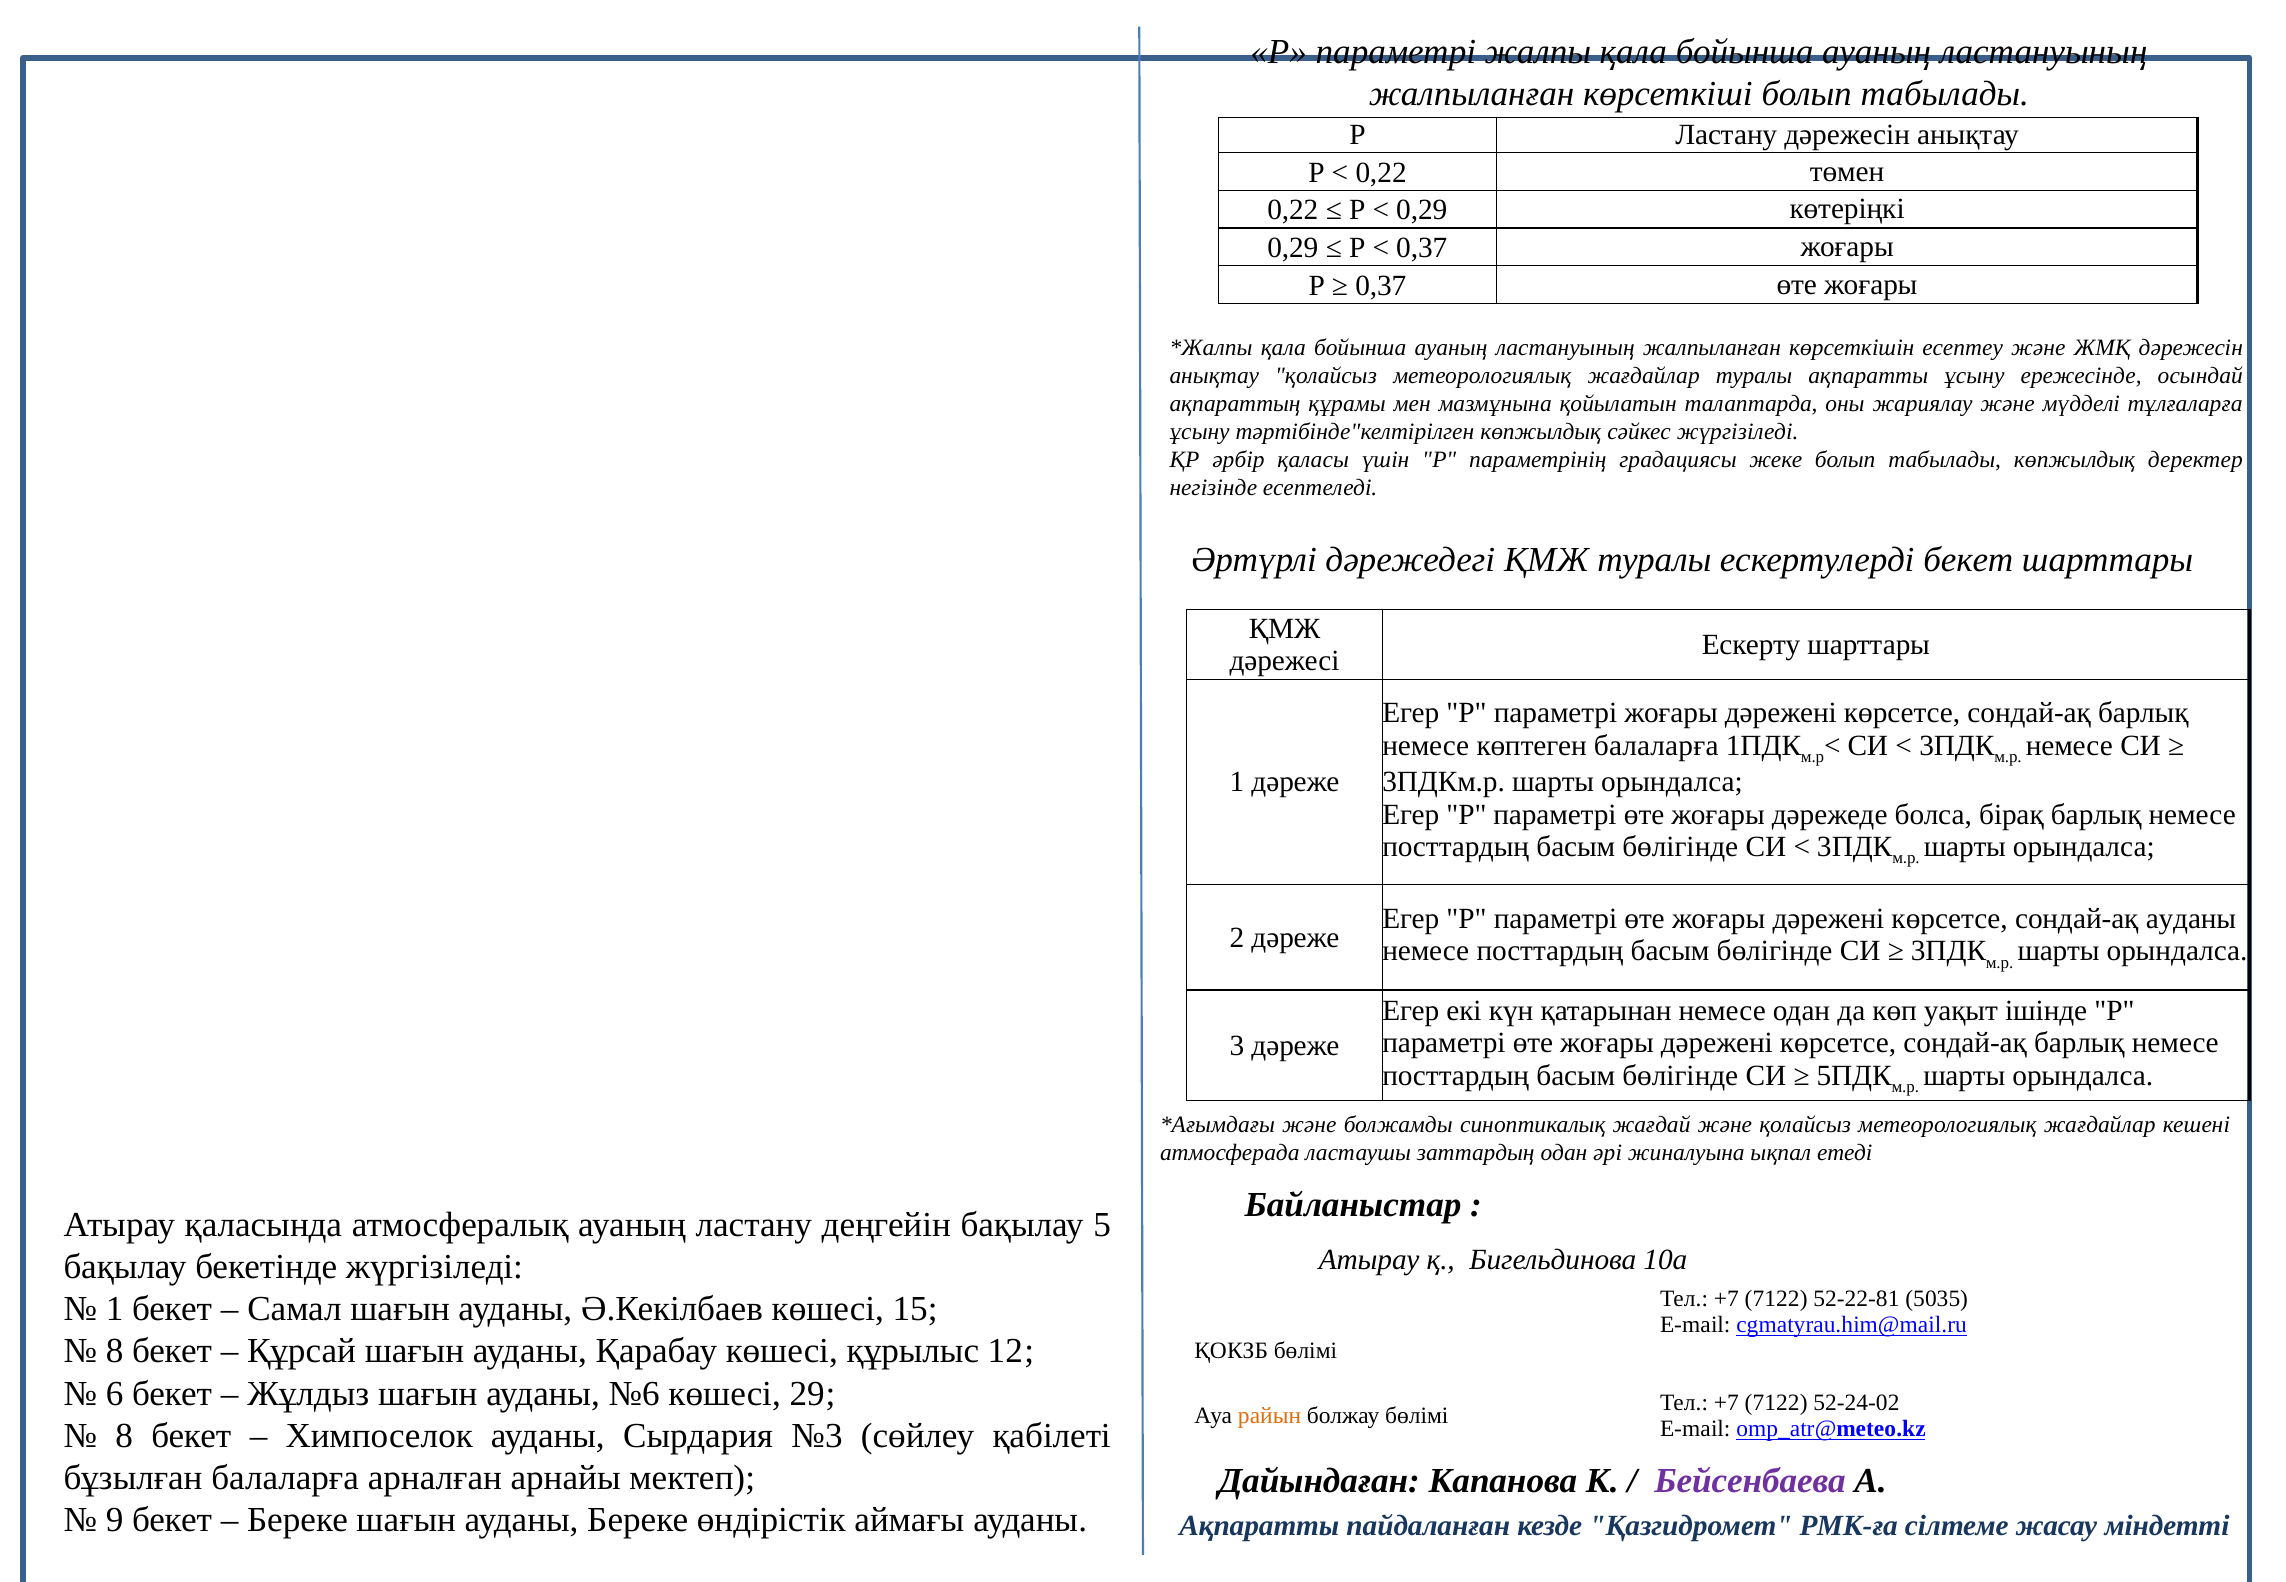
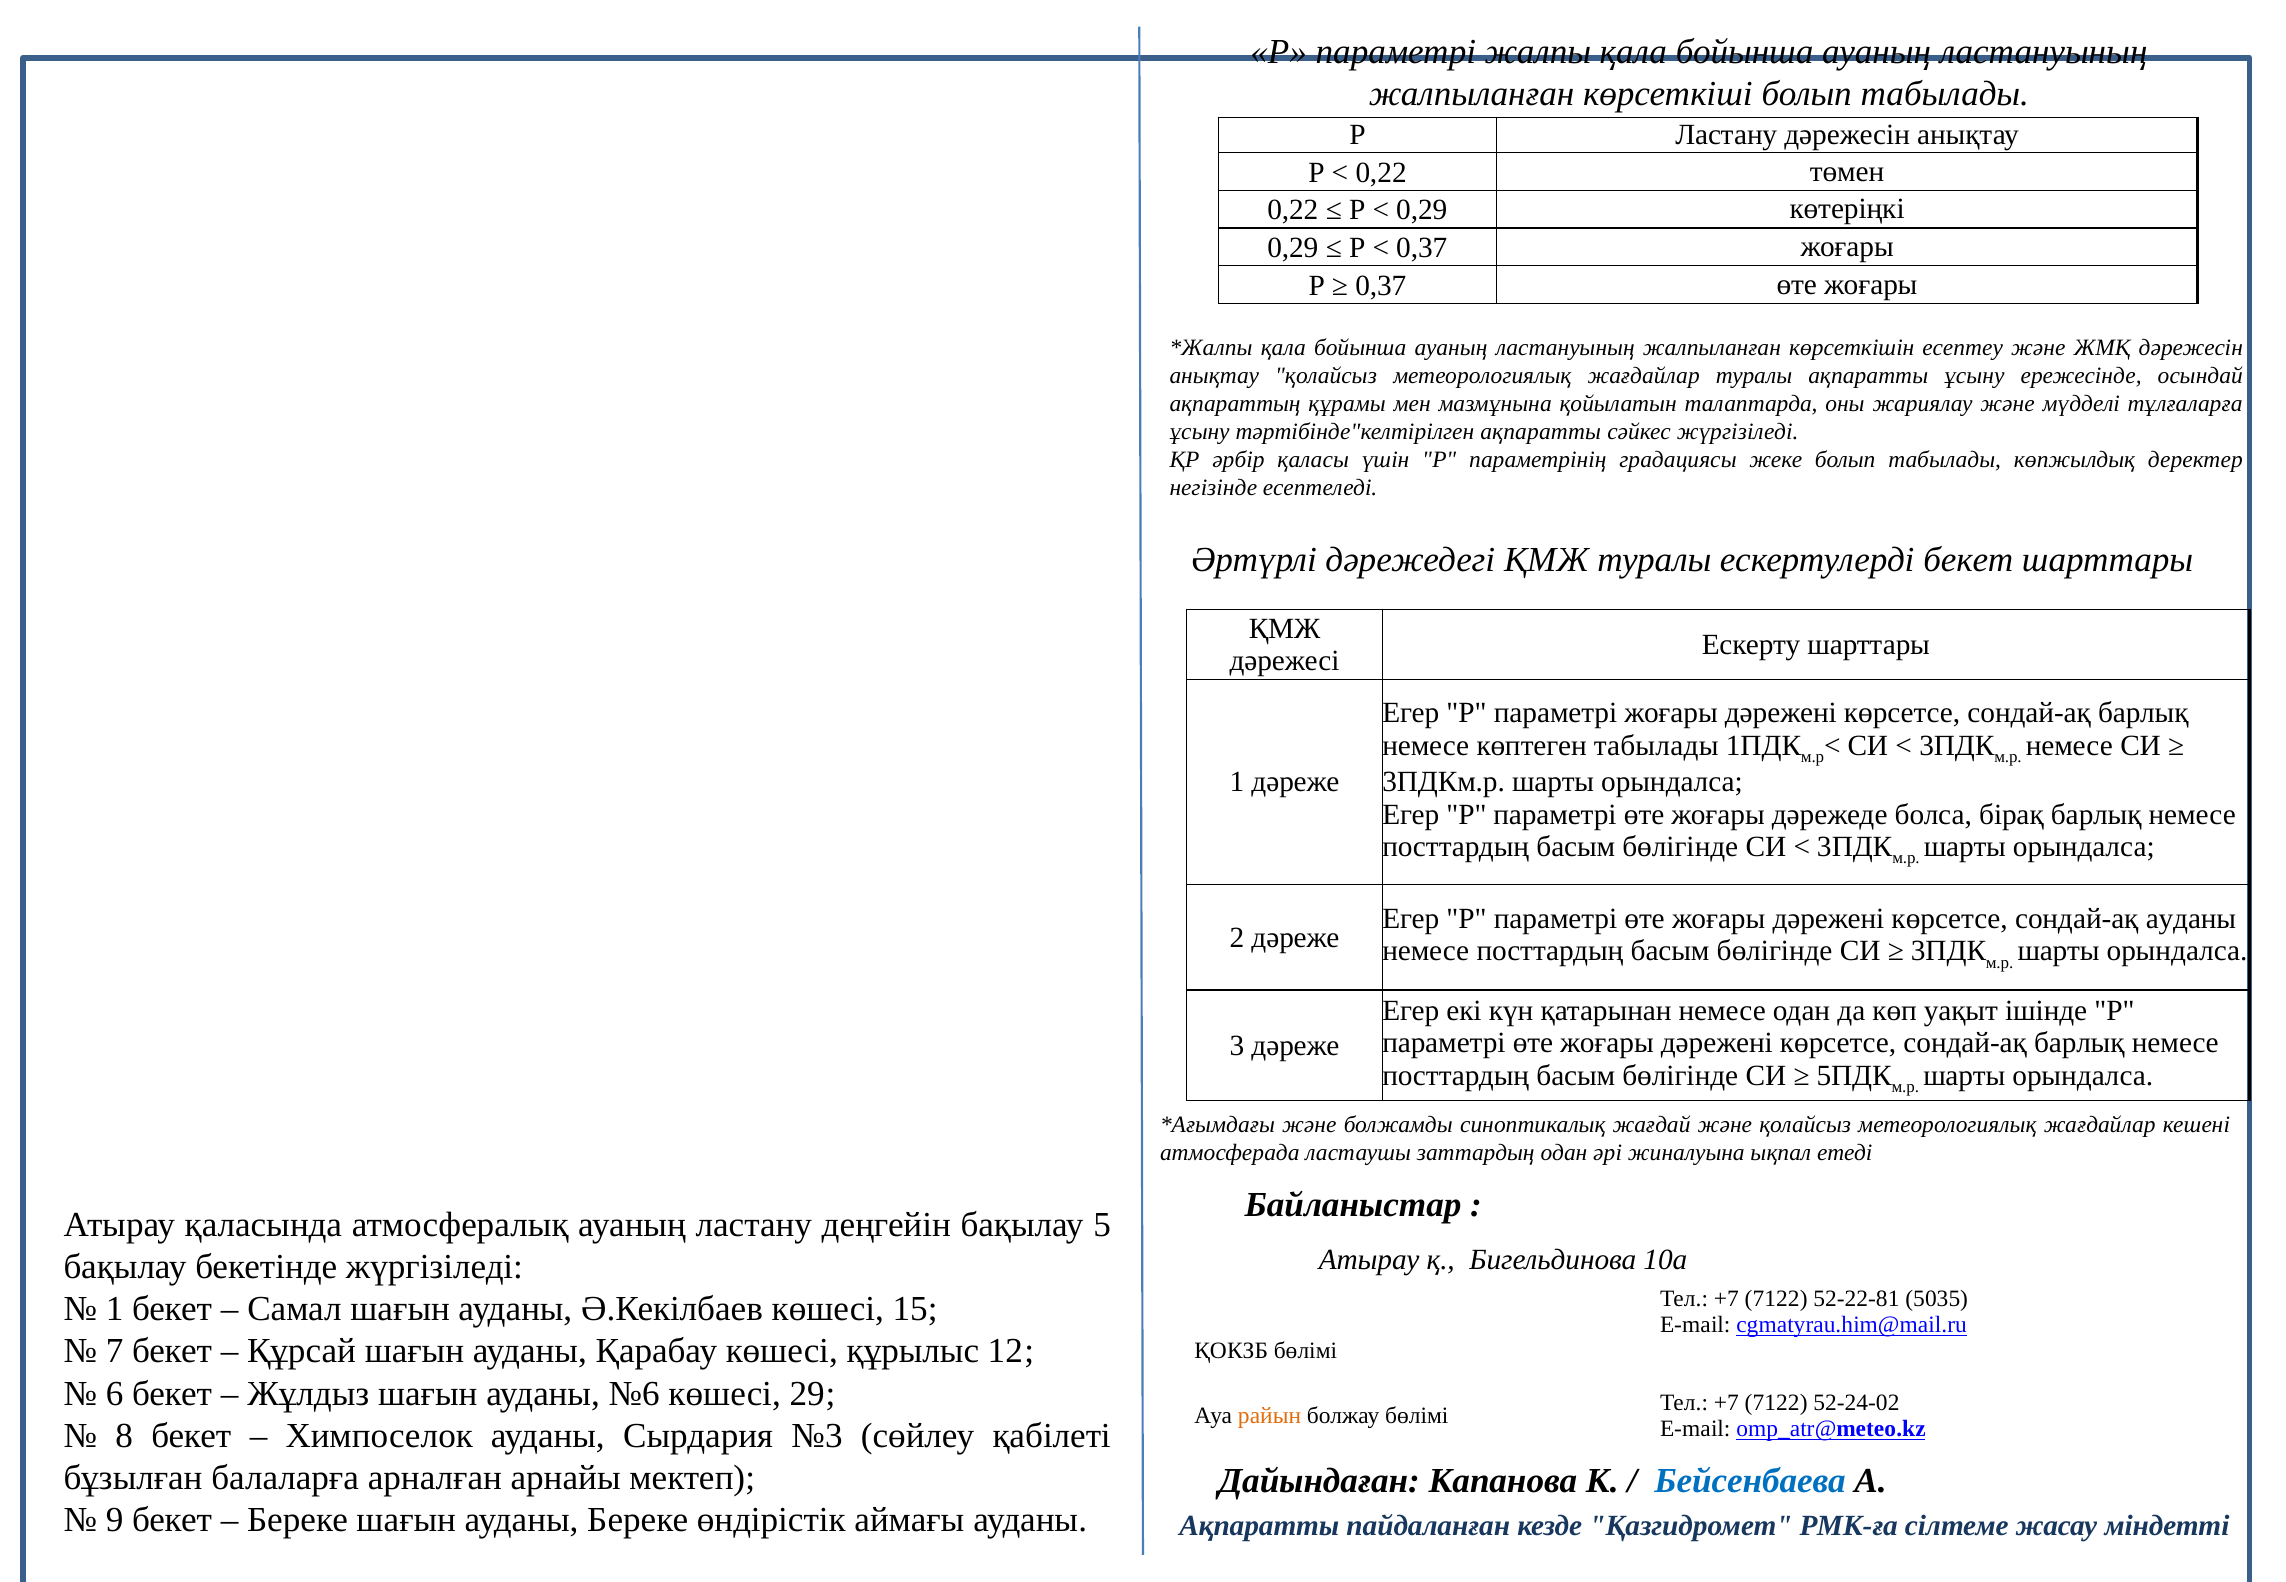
тәртібінде"келтірілген көпжылдық: көпжылдық -> ақпаратты (1541, 432)
көптеген балаларға: балаларға -> табылады (1656, 746)
8: 8 -> 7 (115, 1352)
Бейсенбаева colour: purple -> blue (1750, 1482)
